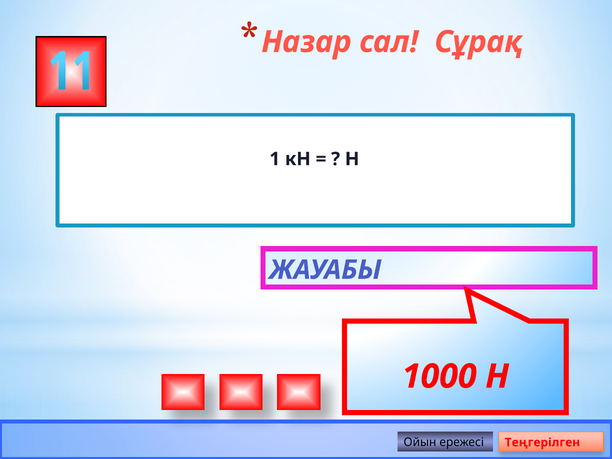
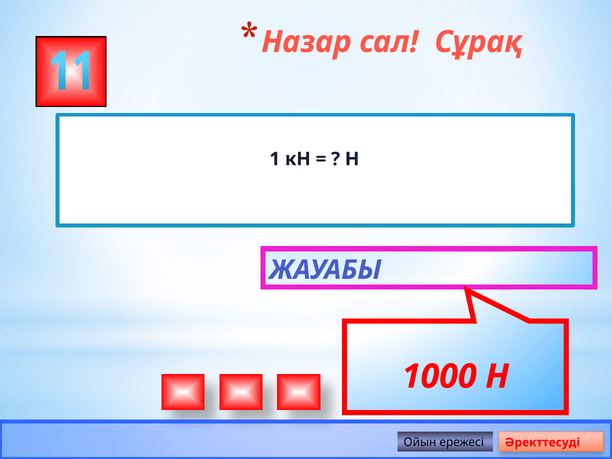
Теңгерілген: Теңгерілген -> Әректтесуді (542, 442)
